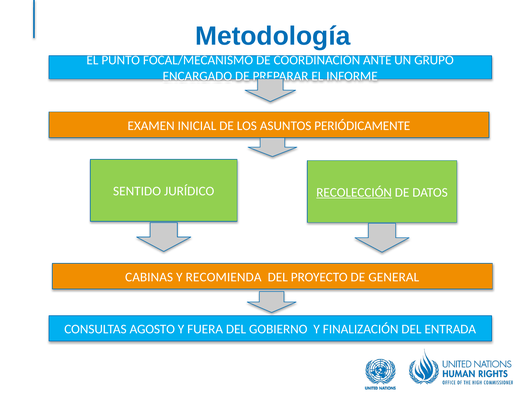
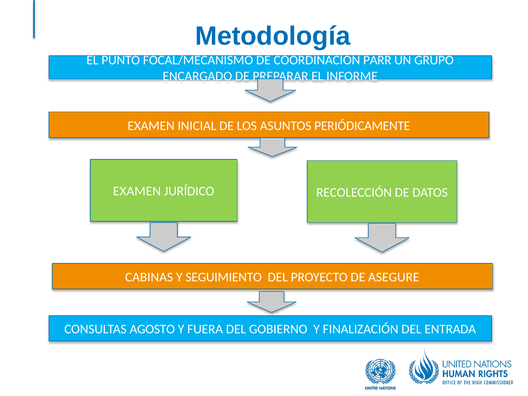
ANTE: ANTE -> PÁRR (377, 60)
SENTIDO: SENTIDO -> EXAMEN (137, 191)
RECOLECCIÓN underline: present -> none (354, 192)
RECOMIENDA: RECOMIENDA -> SEGUIMIENTO (224, 277)
GENERAL: GENERAL -> ASEGURE (394, 277)
